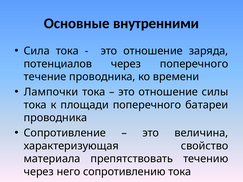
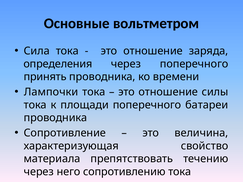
внутренними: внутренними -> вольтметром (156, 24)
потенциалов: потенциалов -> определения (58, 64)
течение: течение -> принять (45, 77)
